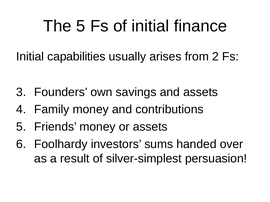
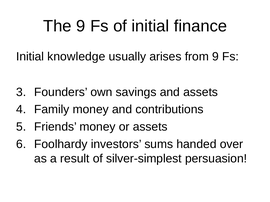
The 5: 5 -> 9 (81, 26)
capabilities: capabilities -> knowledge (76, 57)
from 2: 2 -> 9 (216, 57)
